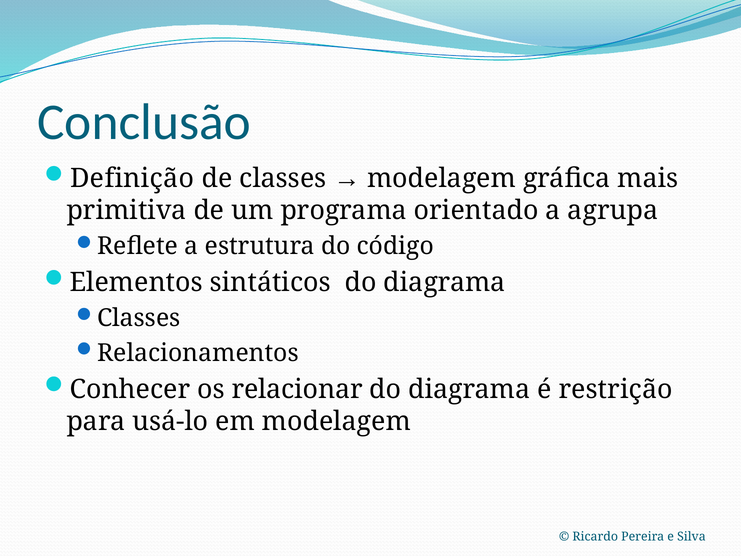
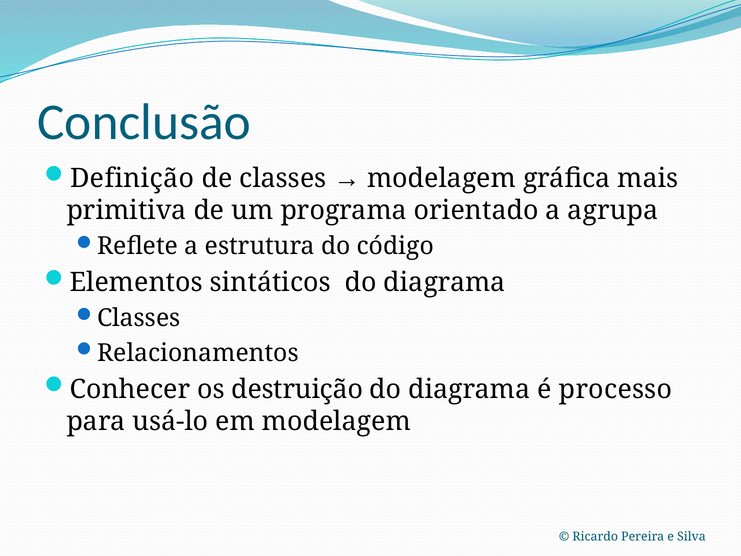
relacionar: relacionar -> destruição (297, 389)
restrição: restrição -> processo (616, 389)
